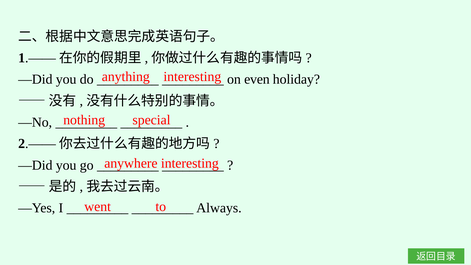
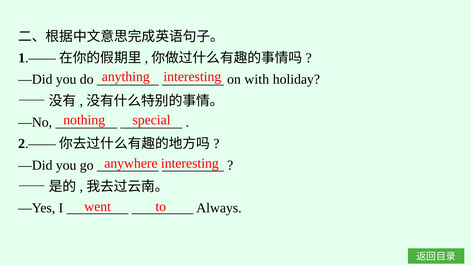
even: even -> with (257, 79)
